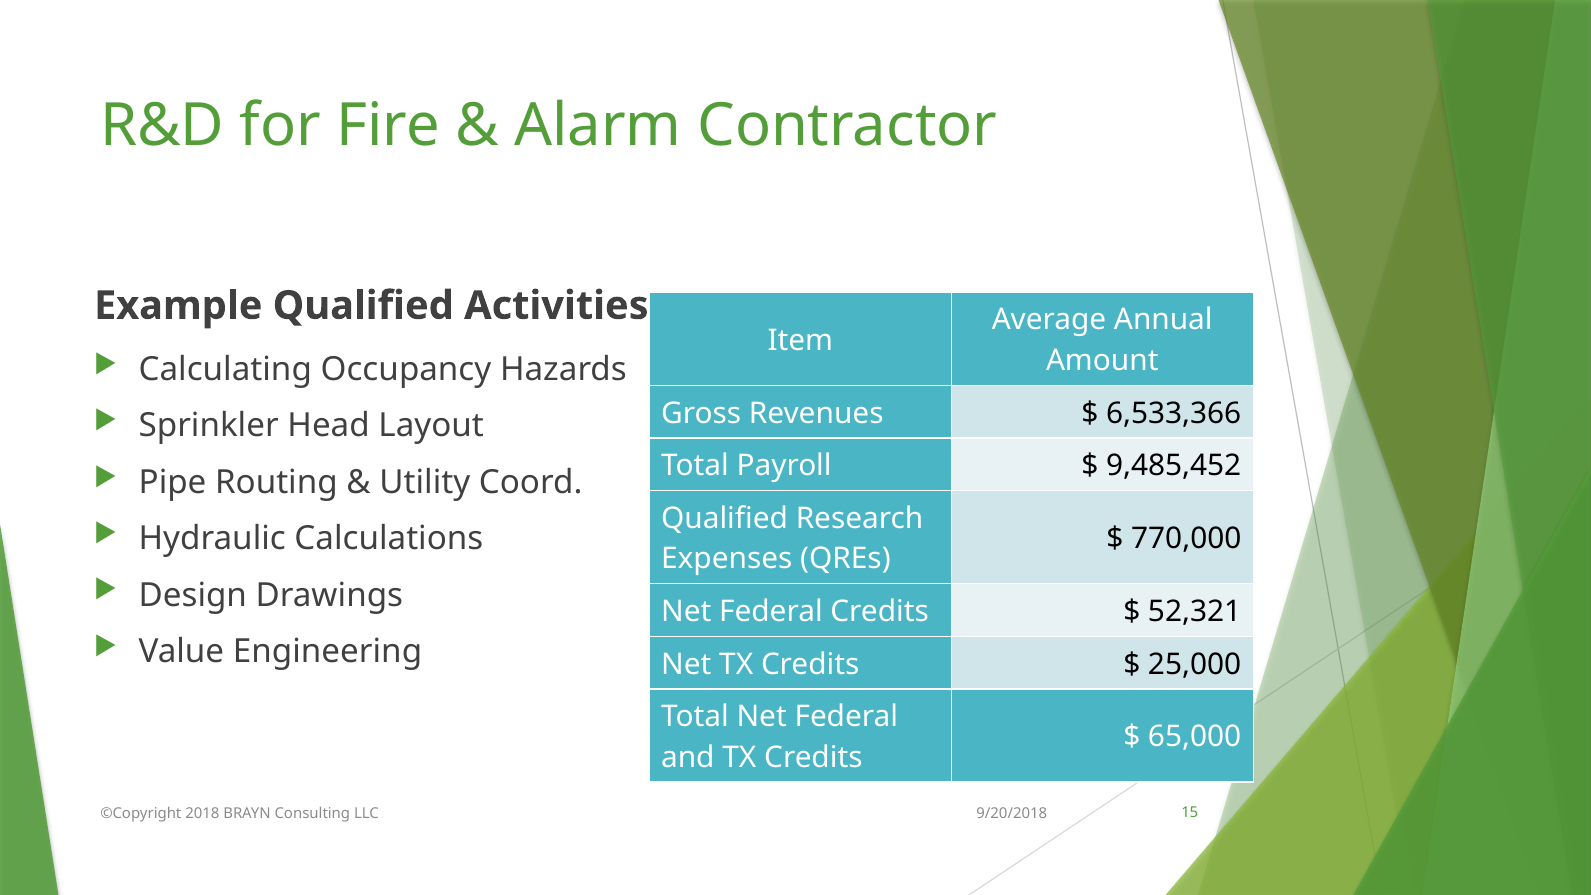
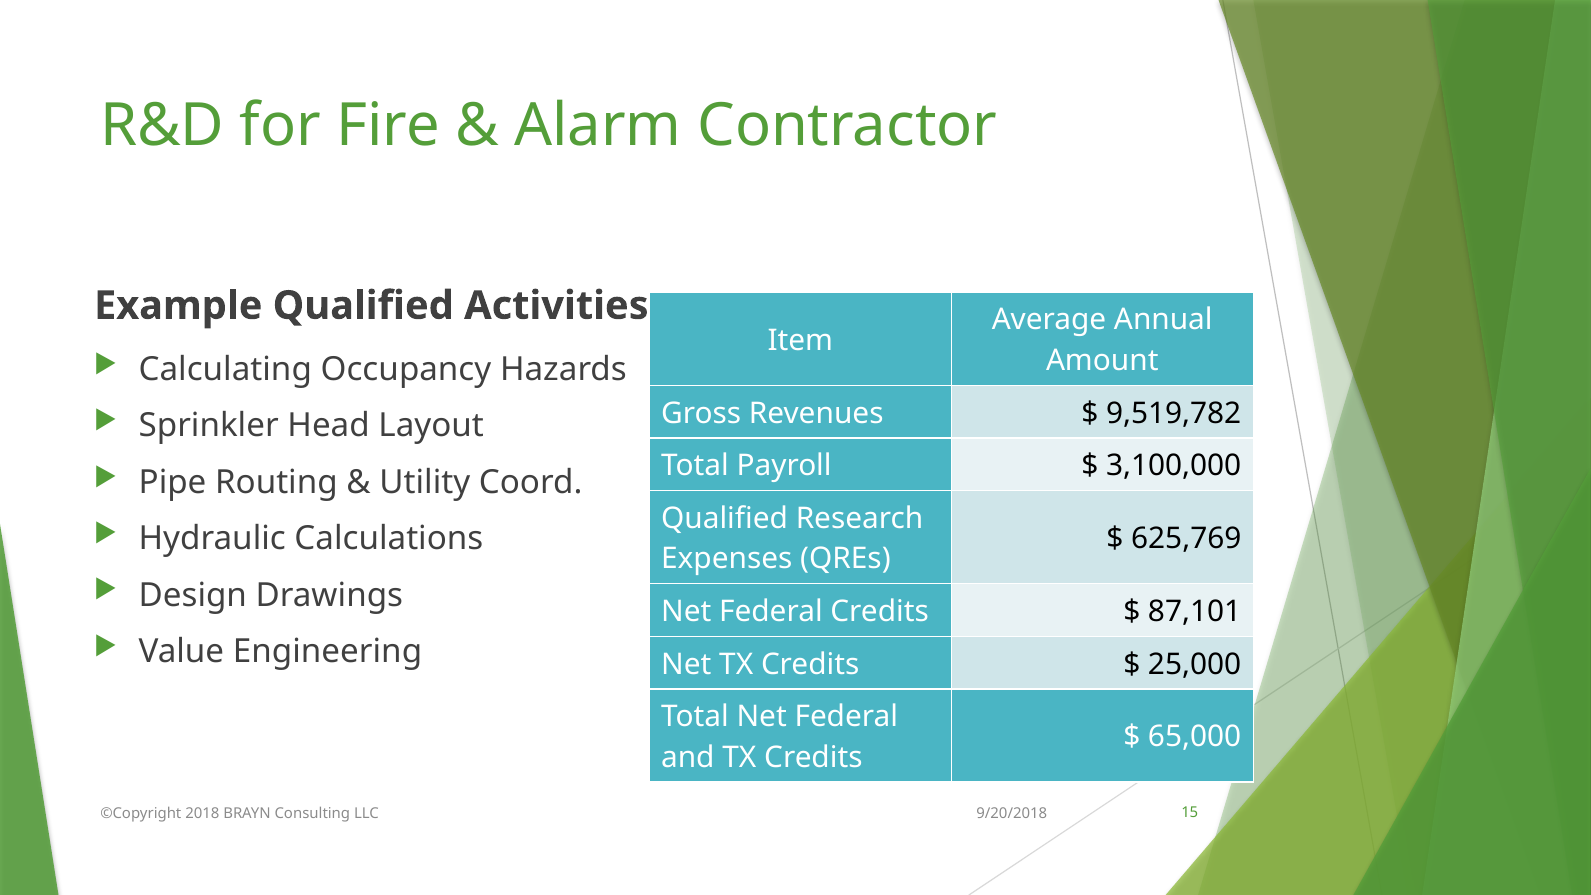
6,533,366: 6,533,366 -> 9,519,782 (1174, 413)
9,485,452: 9,485,452 -> 3,100,000 (1174, 466)
770,000: 770,000 -> 625,769 (1186, 539)
52,321: 52,321 -> 87,101 (1195, 612)
